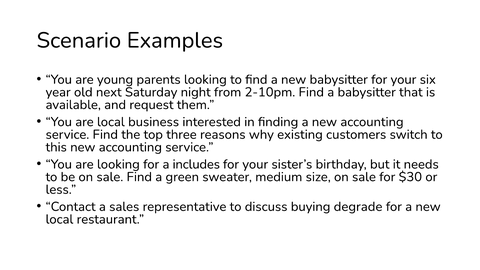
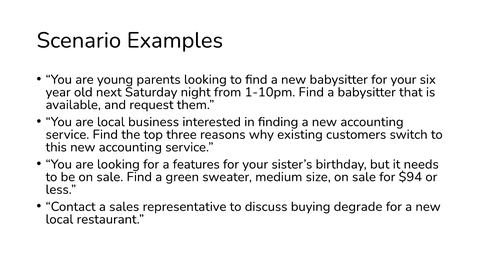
2-10pm: 2-10pm -> 1-10pm (270, 92)
includes: includes -> features (196, 164)
$30: $30 -> $94 (410, 177)
